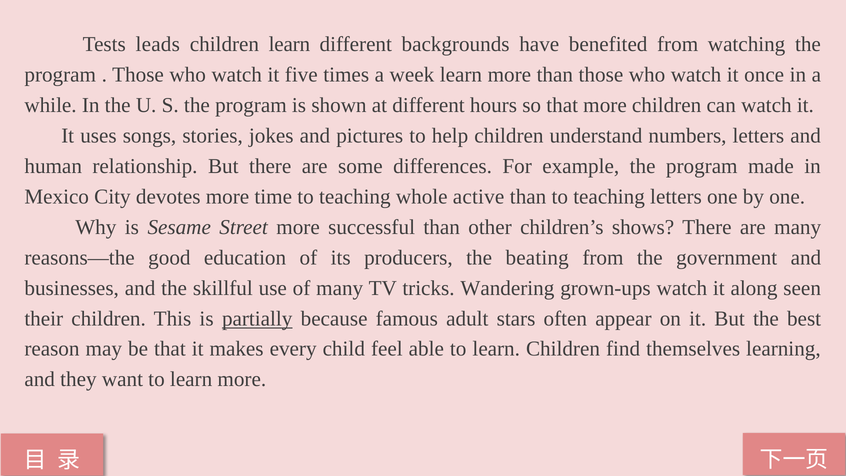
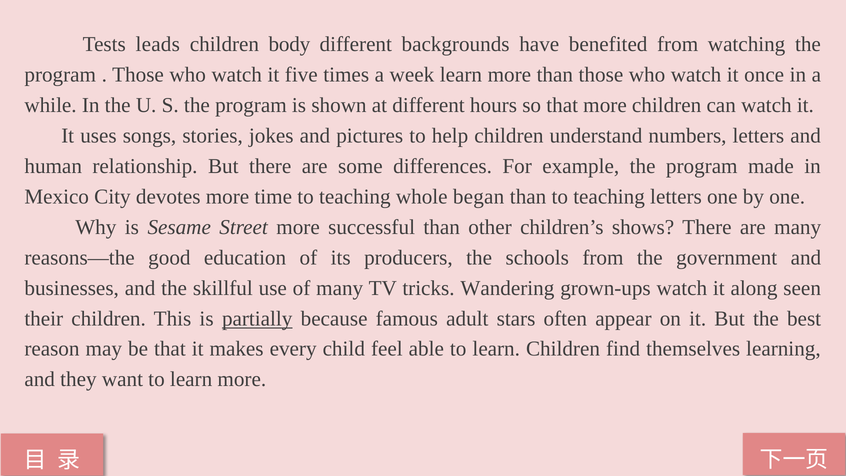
children learn: learn -> body (289, 44)
active: active -> began (479, 197)
beating: beating -> schools (537, 258)
